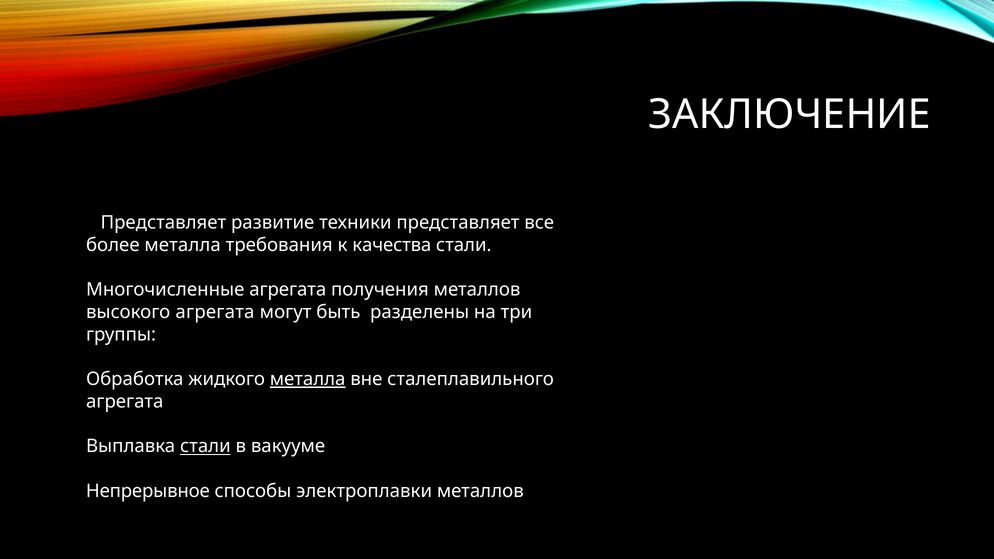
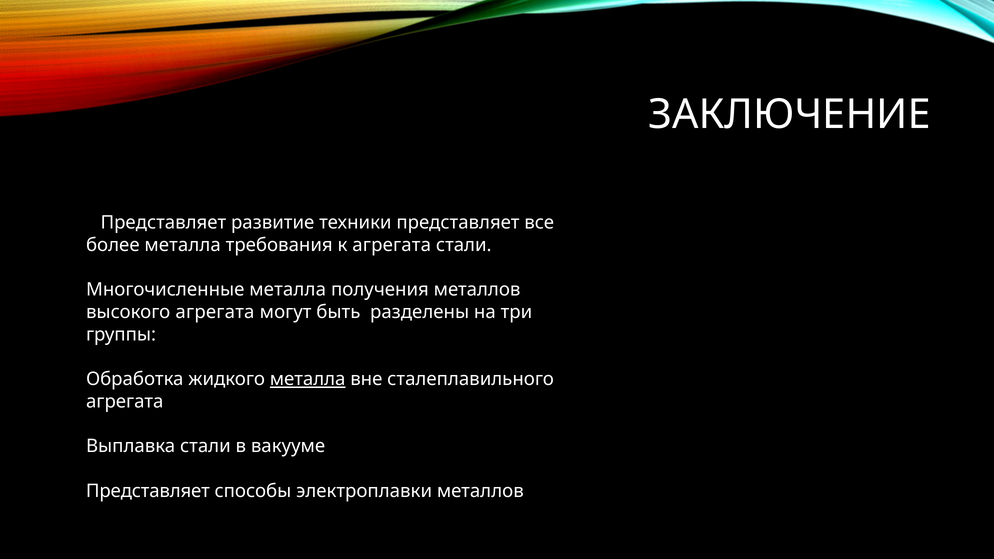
к качества: качества -> агрегата (392, 245)
Многочисленные агрегата: агрегата -> металла (288, 290)
стали underline: present -> none (205, 446)
Непрерывное: Непрерывное -> Представляет (148, 491)
